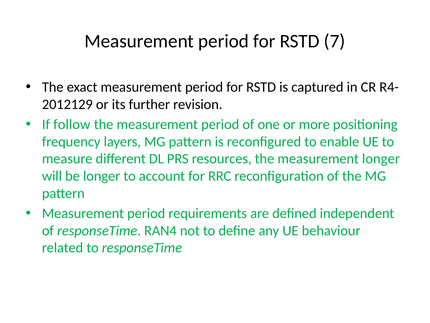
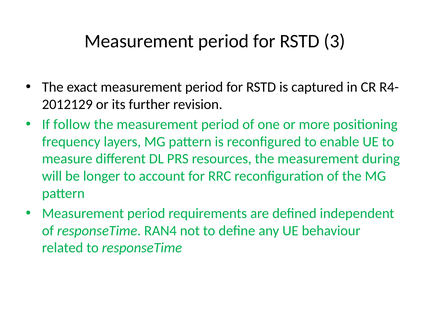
7: 7 -> 3 (335, 41)
measurement longer: longer -> during (381, 159)
